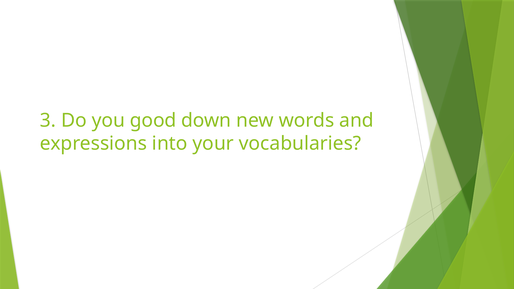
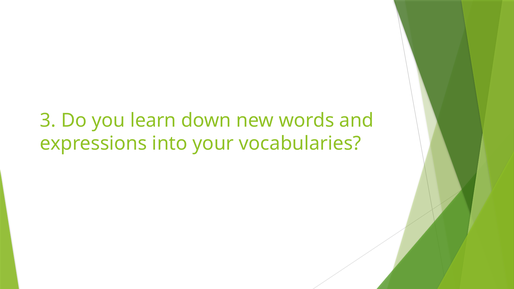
good: good -> learn (153, 121)
